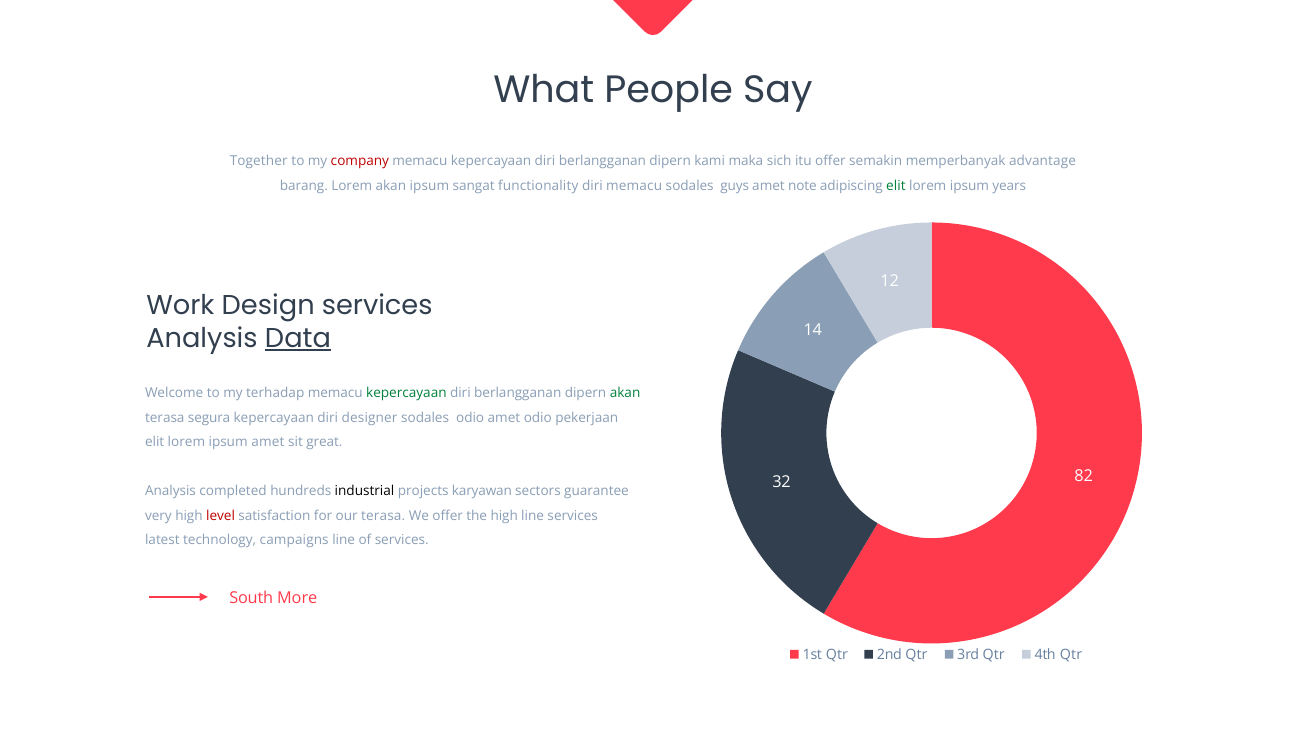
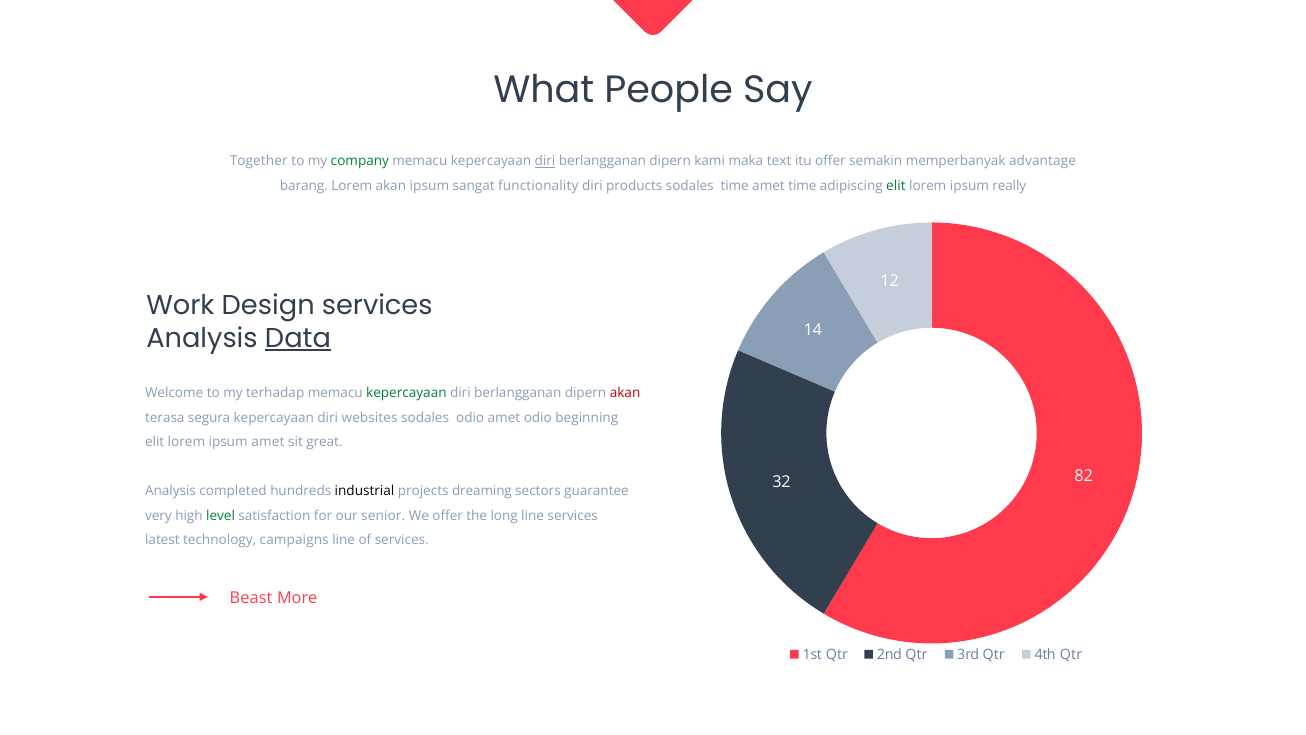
company colour: red -> green (360, 161)
diri underline: none -> present (545, 161)
sich: sich -> text (779, 161)
diri memacu: memacu -> products (634, 186)
sodales guys: guys -> time (735, 186)
amet note: note -> time (802, 186)
years: years -> really (1009, 186)
akan colour: green -> red (625, 393)
designer: designer -> websites (370, 417)
pekerjaan: pekerjaan -> beginning (587, 417)
karyawan: karyawan -> dreaming (482, 491)
level colour: red -> green (221, 516)
our terasa: terasa -> senior (383, 516)
the high: high -> long (504, 516)
South: South -> Beast (251, 598)
